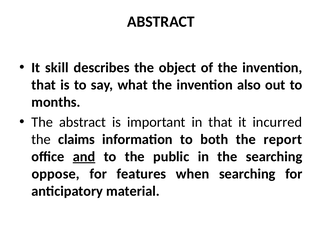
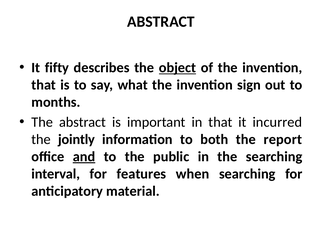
skill: skill -> fifty (57, 68)
object underline: none -> present (177, 68)
also: also -> sign (249, 85)
claims: claims -> jointly (77, 139)
oppose: oppose -> interval (56, 173)
